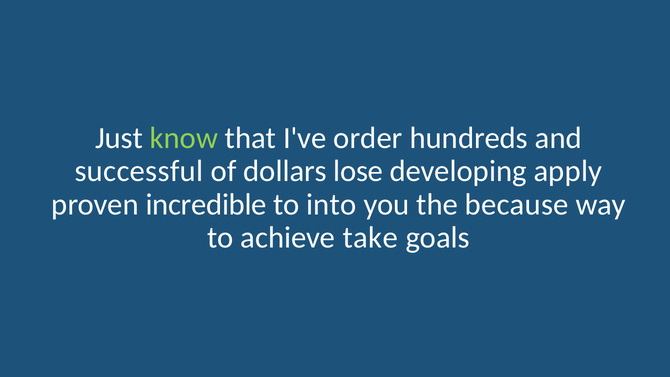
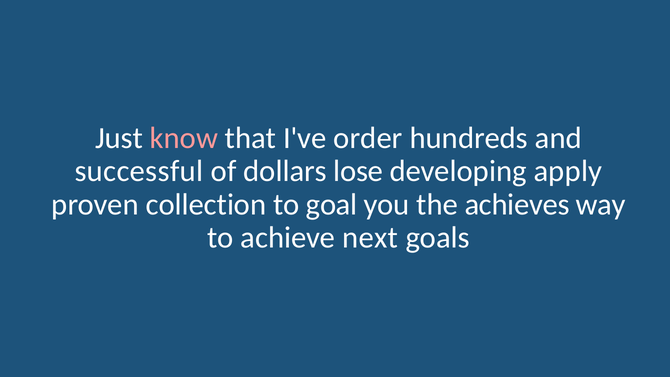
know colour: light green -> pink (184, 138)
incredible: incredible -> collection (206, 204)
into: into -> goal (332, 204)
because: because -> achieves (517, 204)
take: take -> next (370, 237)
